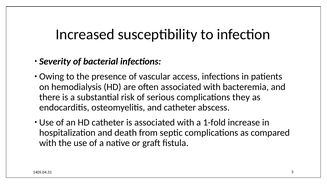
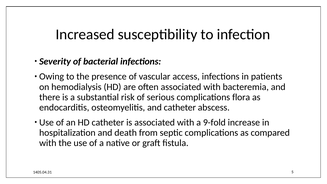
they: they -> flora (241, 97)
1-fold: 1-fold -> 9-fold (214, 122)
